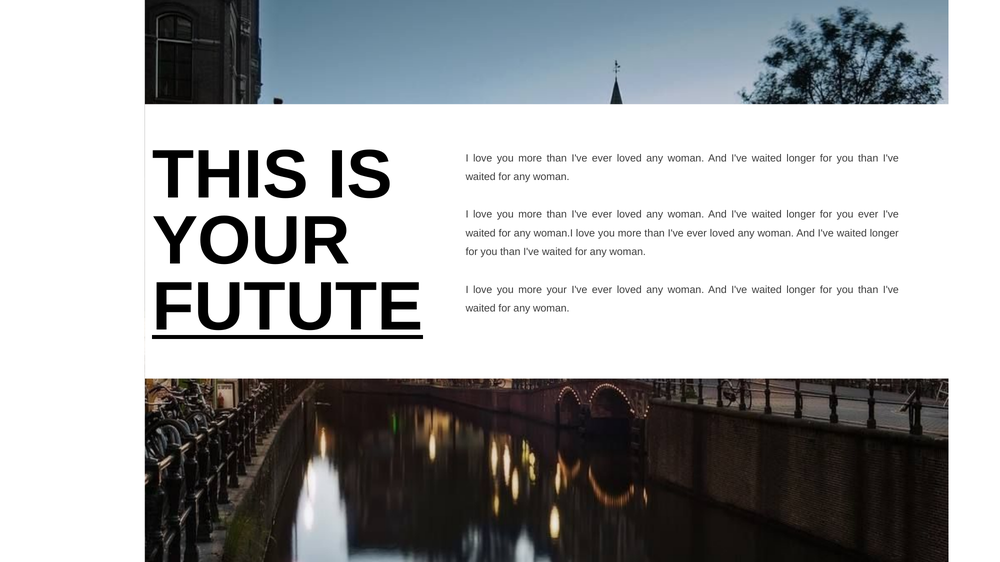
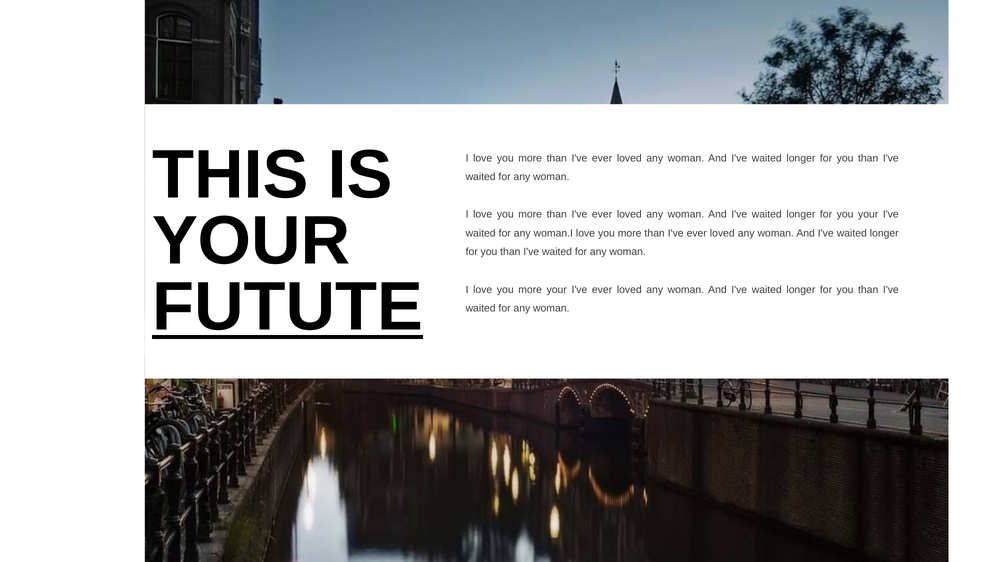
you ever: ever -> your (868, 215)
